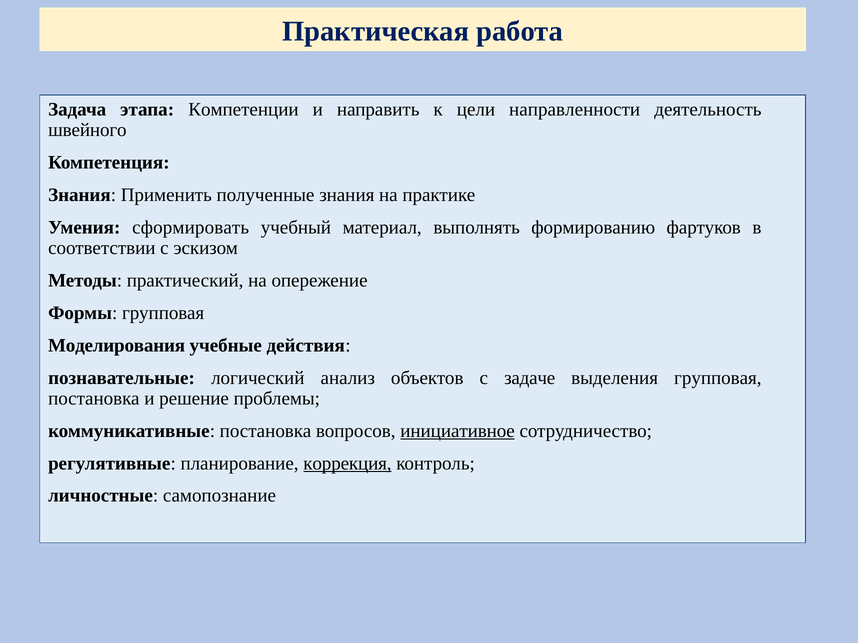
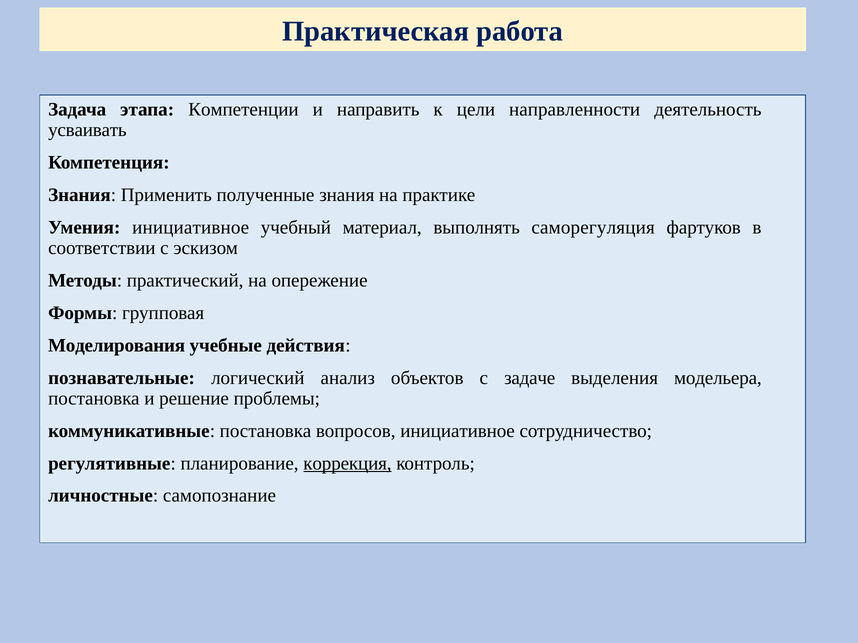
швейного: швейного -> усваивать (87, 130)
Умения сформировать: сформировать -> инициативное (191, 227)
формированию: формированию -> саморегуляция (593, 227)
выделения групповая: групповая -> модельера (718, 378)
инициативное underline: present -> none (458, 431)
